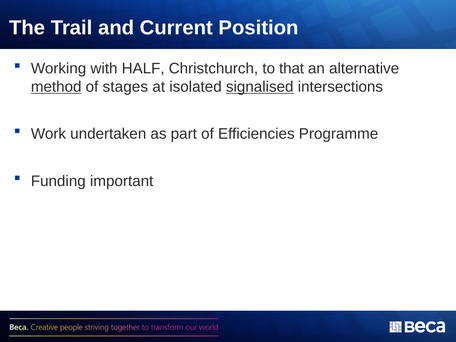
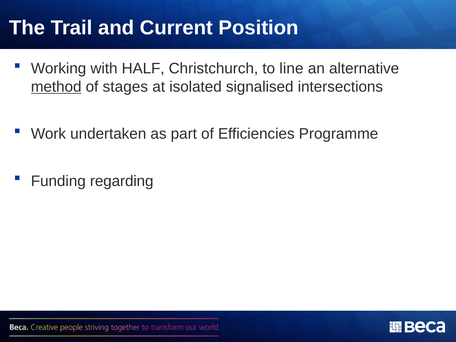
that: that -> line (291, 69)
signalised underline: present -> none (260, 87)
important: important -> regarding (122, 181)
